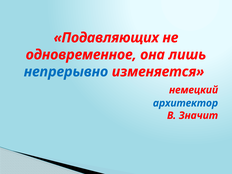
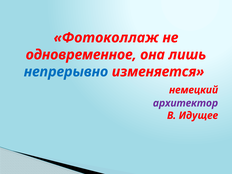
Подавляющих: Подавляющих -> Фотоколлаж (106, 38)
архитектор colour: blue -> purple (186, 103)
Значит: Значит -> Идущее (198, 116)
